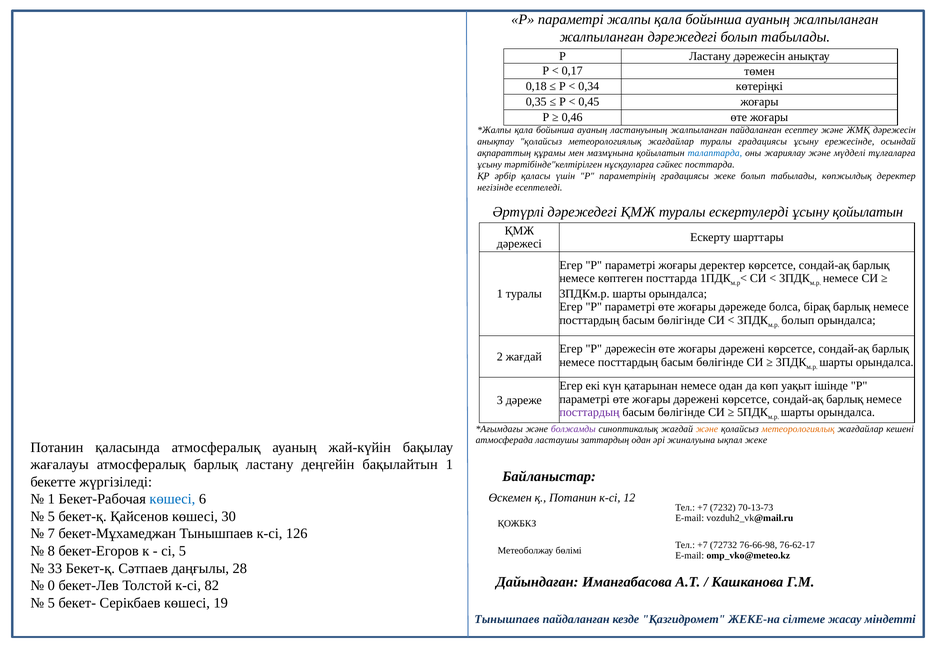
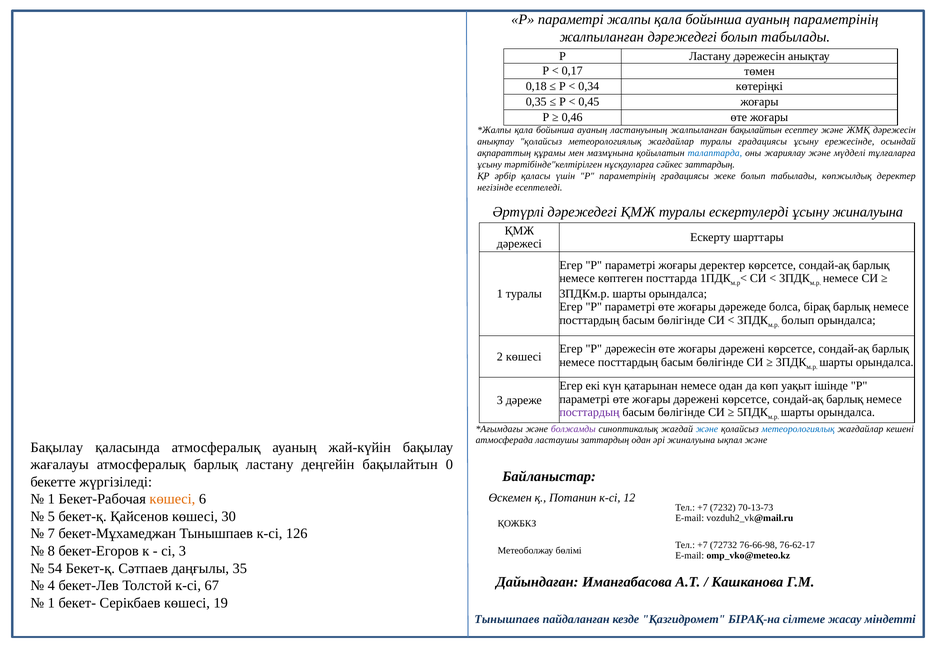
ауаның жалпыланған: жалпыланған -> параметрінің (836, 20)
жалпыланған пайдаланған: пайдаланған -> бақылайтын (756, 130)
сәйкес посттарда: посттарда -> заттардың (710, 165)
ұсыну қойылатын: қойылатын -> жиналуына (868, 212)
2 жағдай: жағдай -> көшесі (524, 357)
және colour: orange -> blue (707, 429)
метеорологиялық colour: orange -> blue (798, 429)
ықпал жеке: жеке -> және (756, 440)
Потанин: Потанин -> Бақылау (57, 447)
бақылайтын 1: 1 -> 0 (449, 465)
көшесі colour: blue -> orange (172, 499)
сі 5: 5 -> 3 (182, 551)
33: 33 -> 54 (55, 568)
28: 28 -> 35 (240, 568)
0: 0 -> 4 (51, 586)
82: 82 -> 67 (212, 586)
5: 5 -> 1 (51, 603)
ЖЕКЕ-на: ЖЕКЕ-на -> БІРАҚ-на (754, 619)
